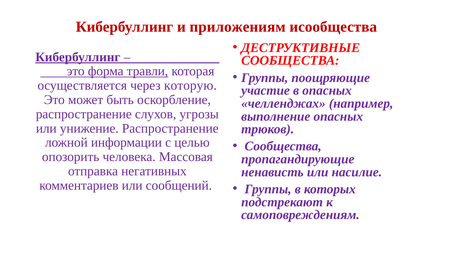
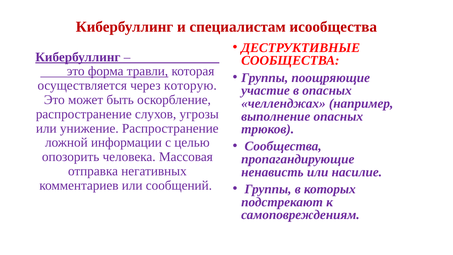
приложениям: приложениям -> специалистам (238, 27)
